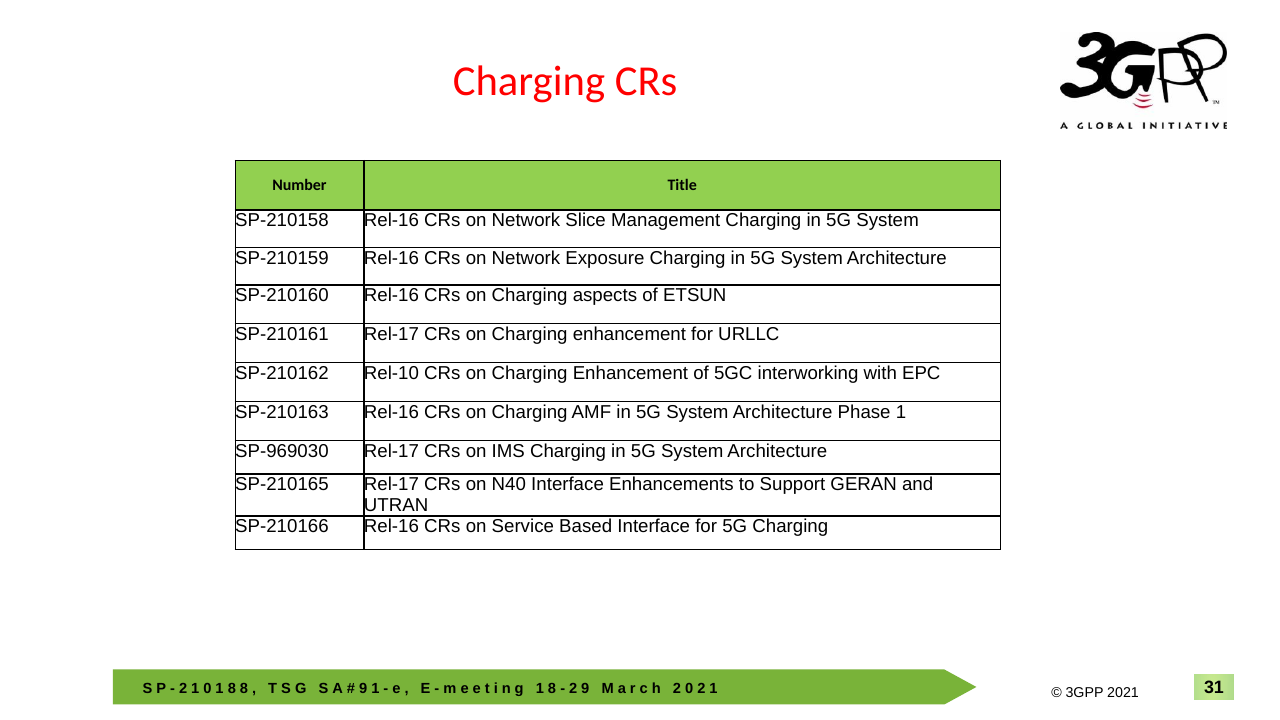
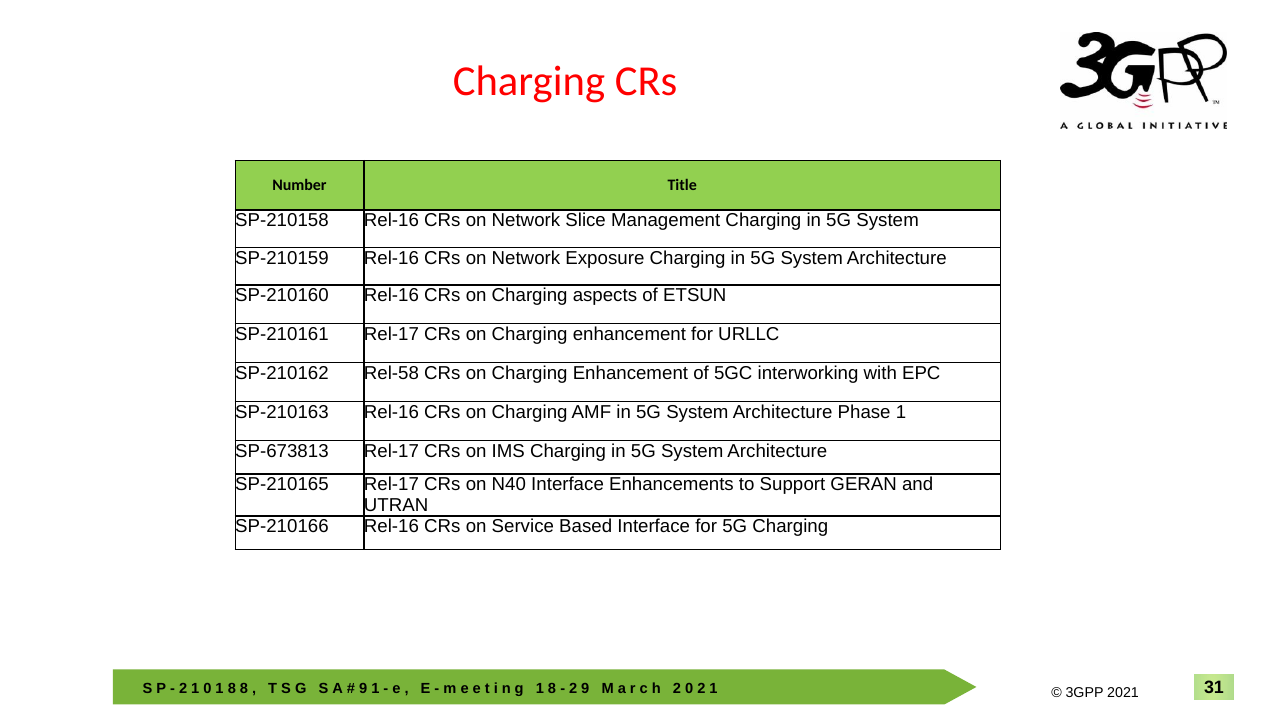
Rel-10: Rel-10 -> Rel-58 (391, 373)
SP-969030: SP-969030 -> SP-673813 (282, 451)
